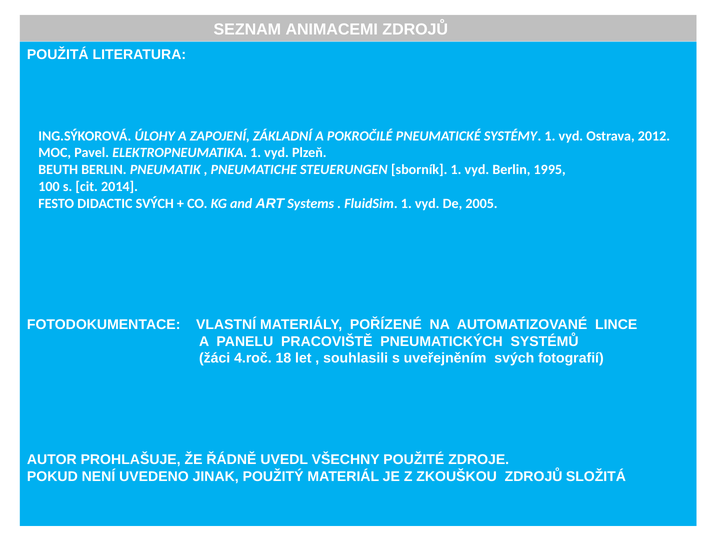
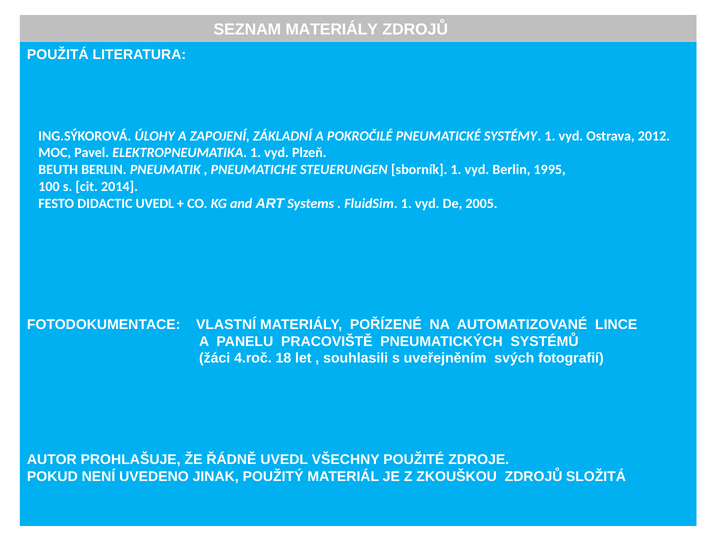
SEZNAM ANIMACEMI: ANIMACEMI -> MATERIÁLY (332, 29)
DIDACTIC SVÝCH: SVÝCH -> UVEDL (155, 203)
